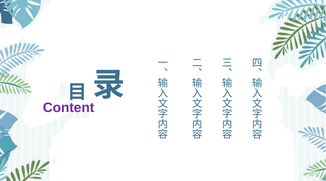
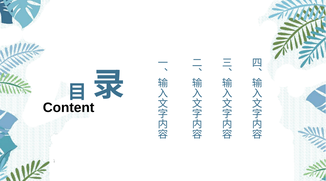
Content colour: purple -> black (69, 108)
